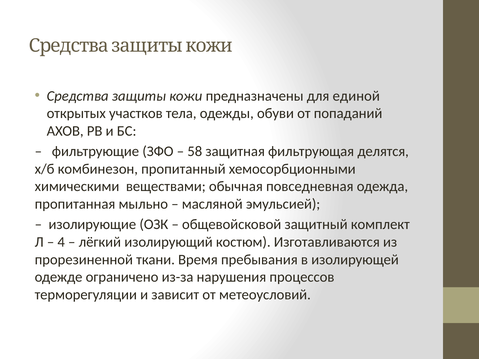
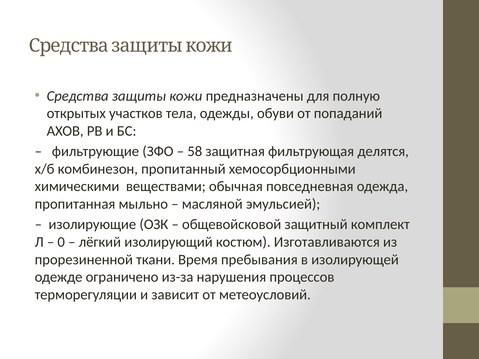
единой: единой -> полную (356, 96)
4: 4 -> 0 (61, 242)
